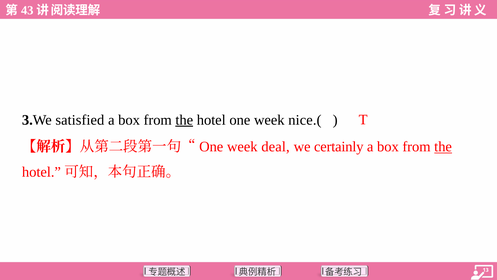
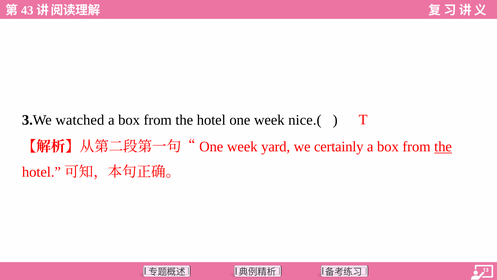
satisfied: satisfied -> watched (80, 120)
the underline: present -> none (184, 120)
deal: deal -> yard (276, 147)
